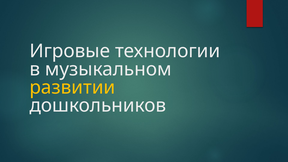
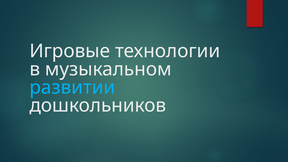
развитии colour: yellow -> light blue (72, 87)
